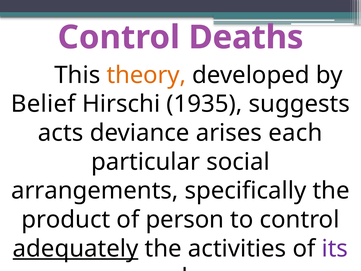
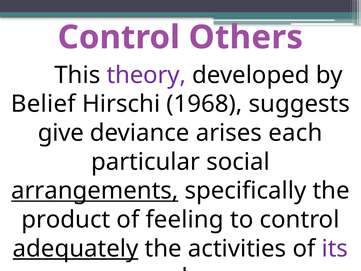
Deaths: Deaths -> Others (246, 37)
theory colour: orange -> purple (146, 75)
1935: 1935 -> 1968 (204, 104)
acts: acts -> give (61, 133)
arrangements underline: none -> present (95, 191)
person: person -> feeling (185, 219)
